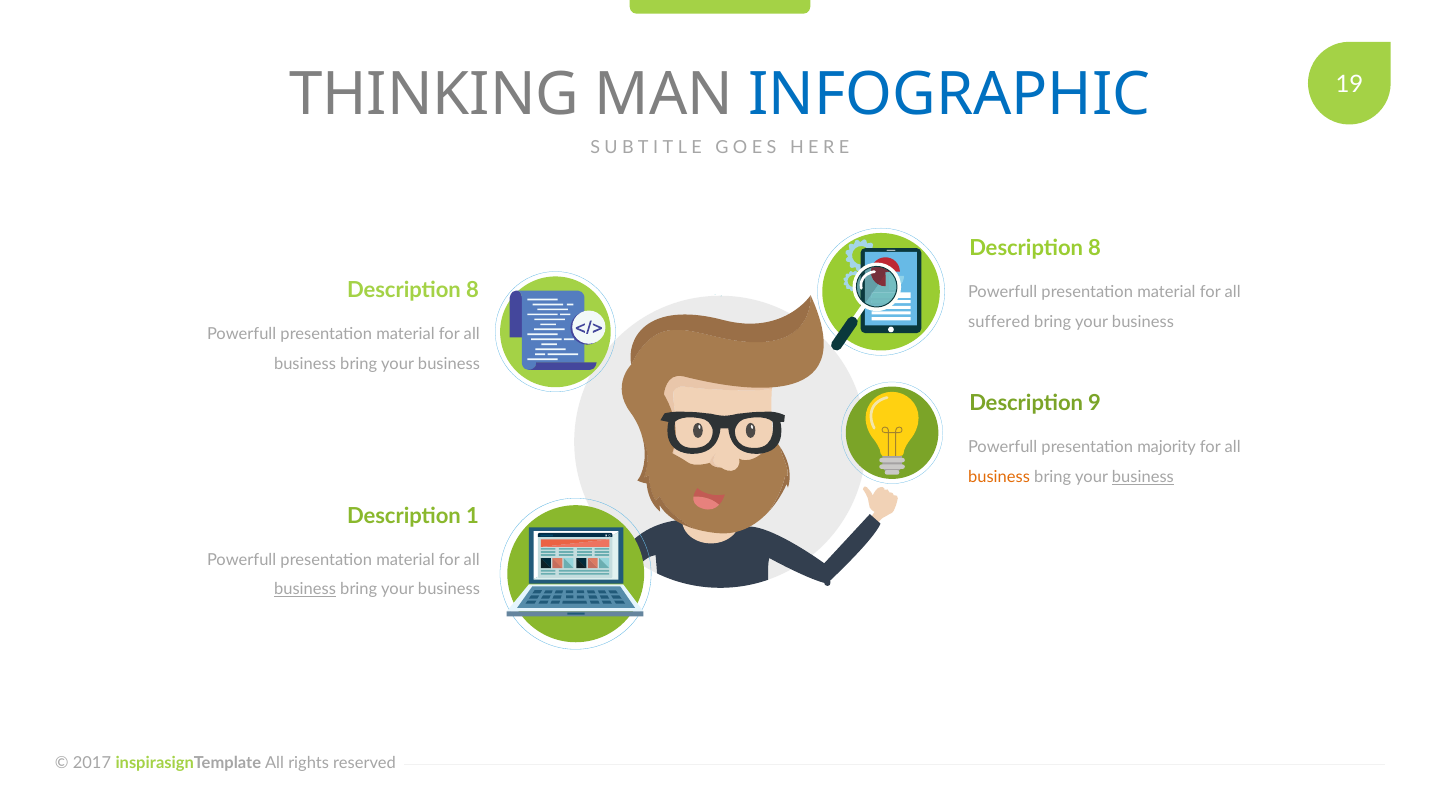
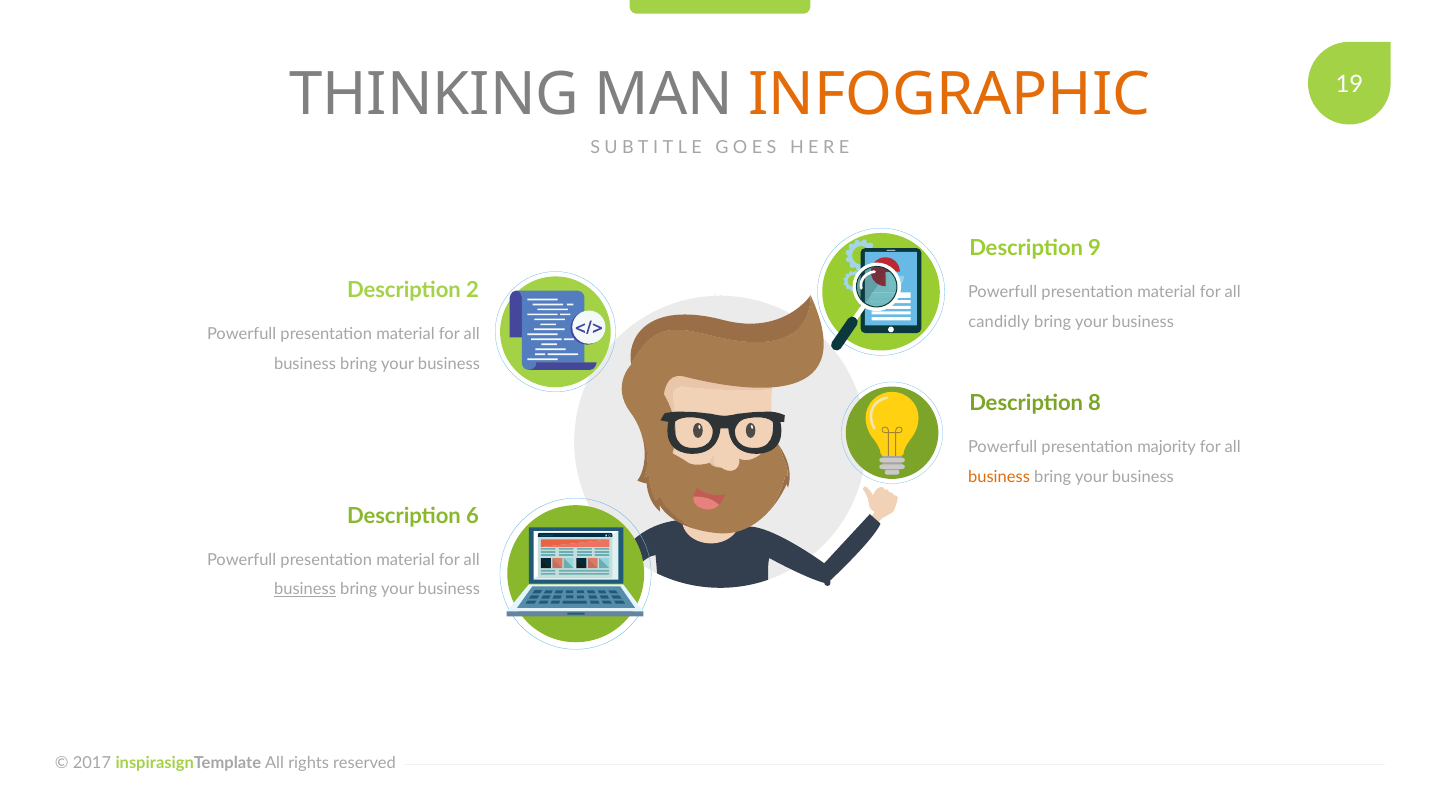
INFOGRAPHIC colour: blue -> orange (950, 95)
8: 8 -> 9 (1095, 248)
8: 8 -> 2 (472, 291)
suffered: suffered -> candidly (999, 322)
9: 9 -> 8 (1095, 404)
business underline: present -> none (1143, 477)
1: 1 -> 6 (472, 516)
